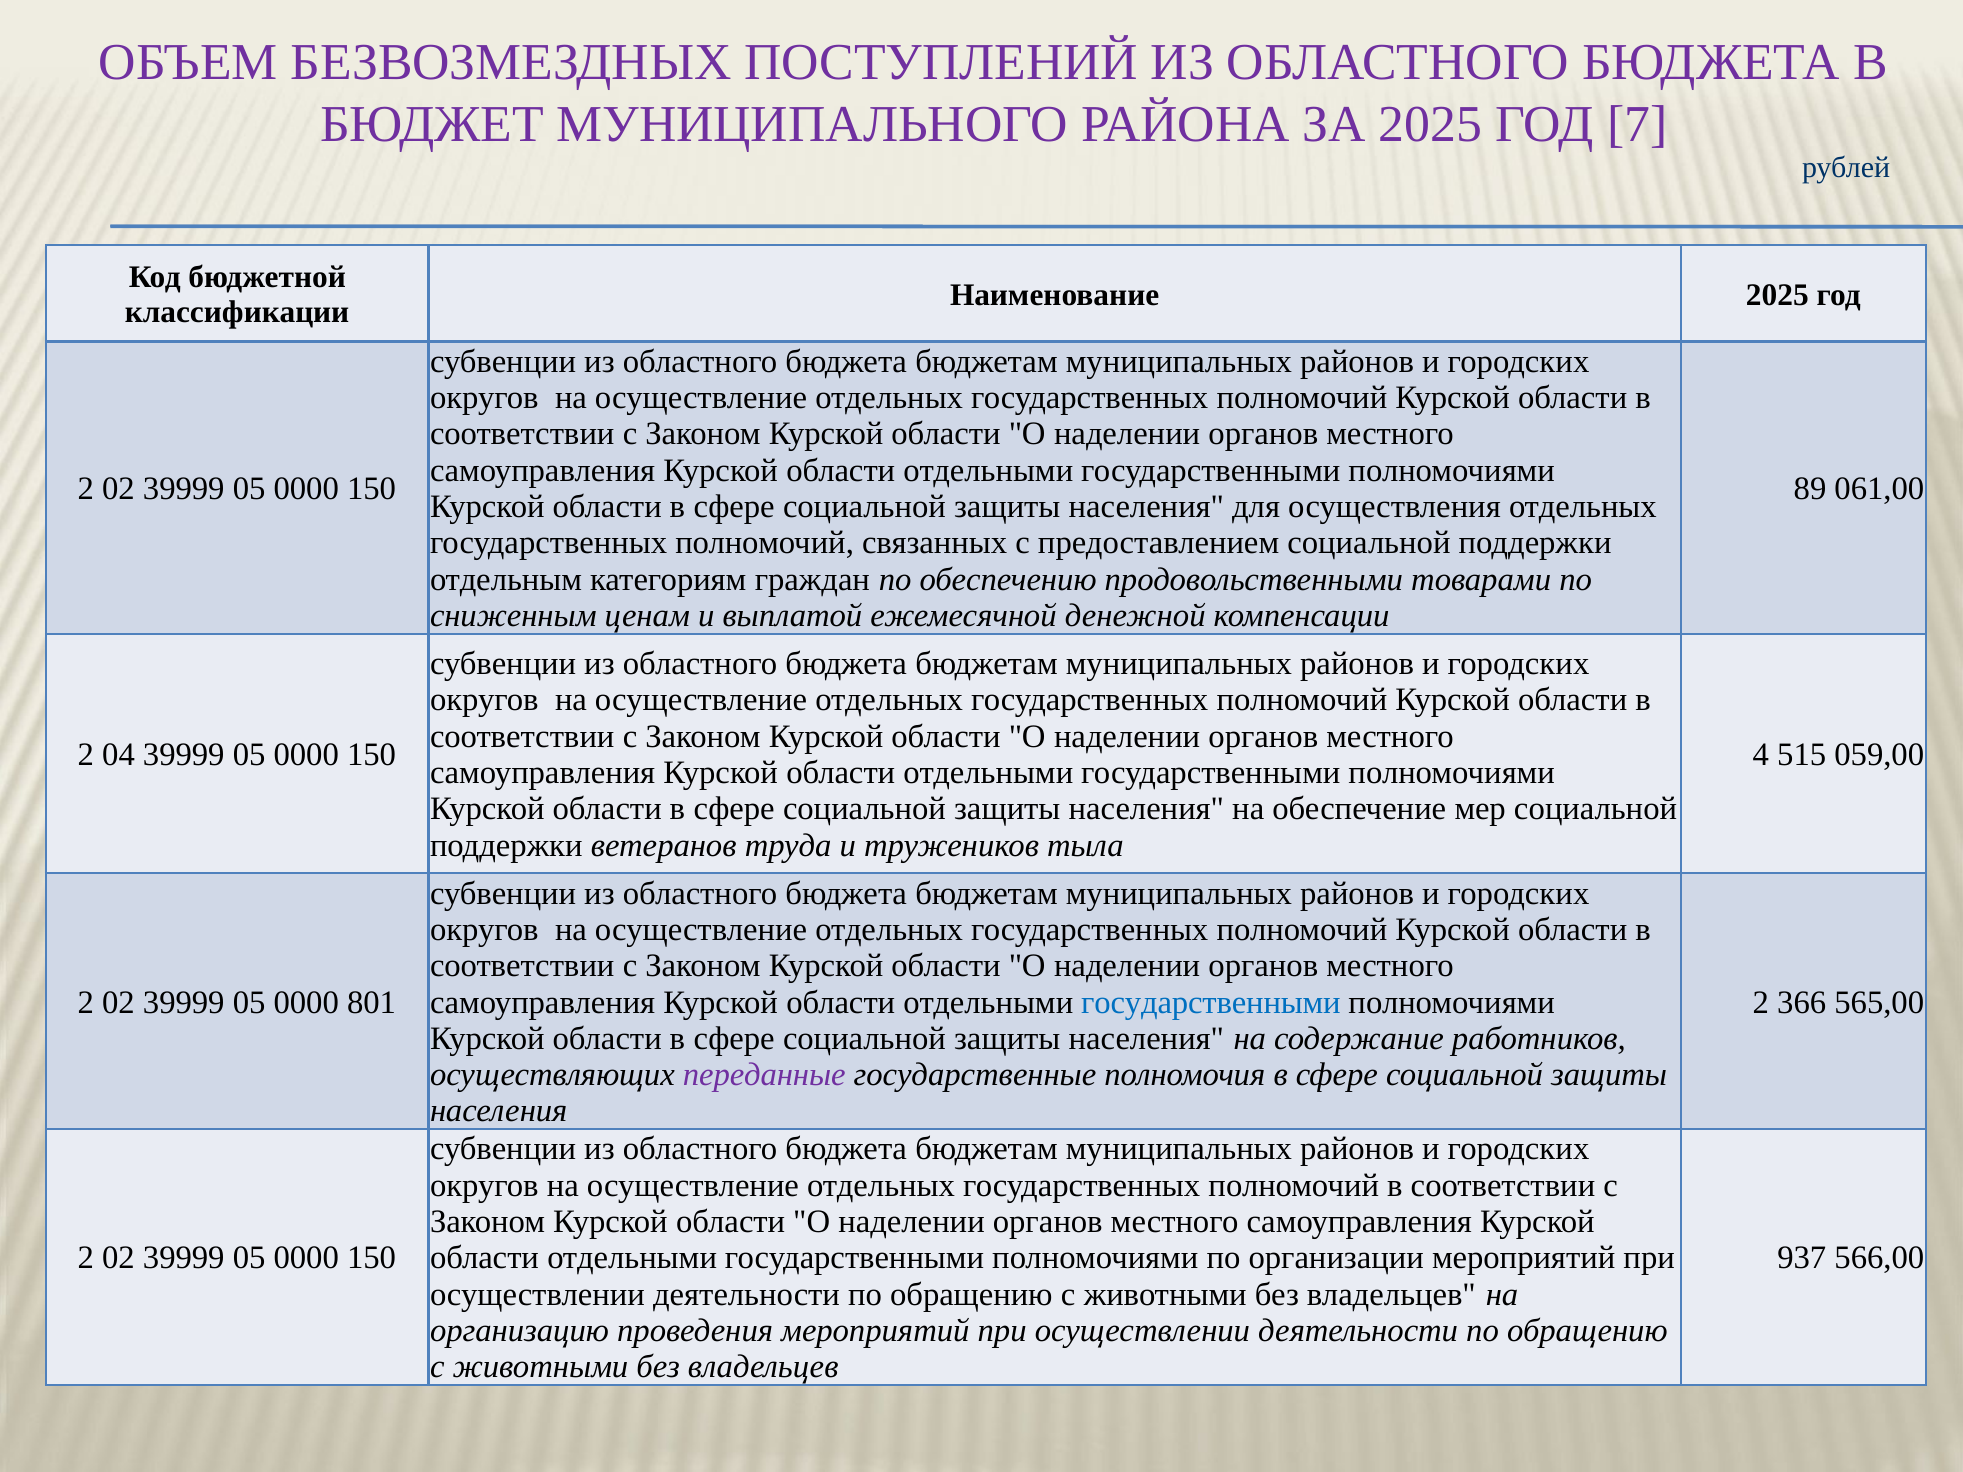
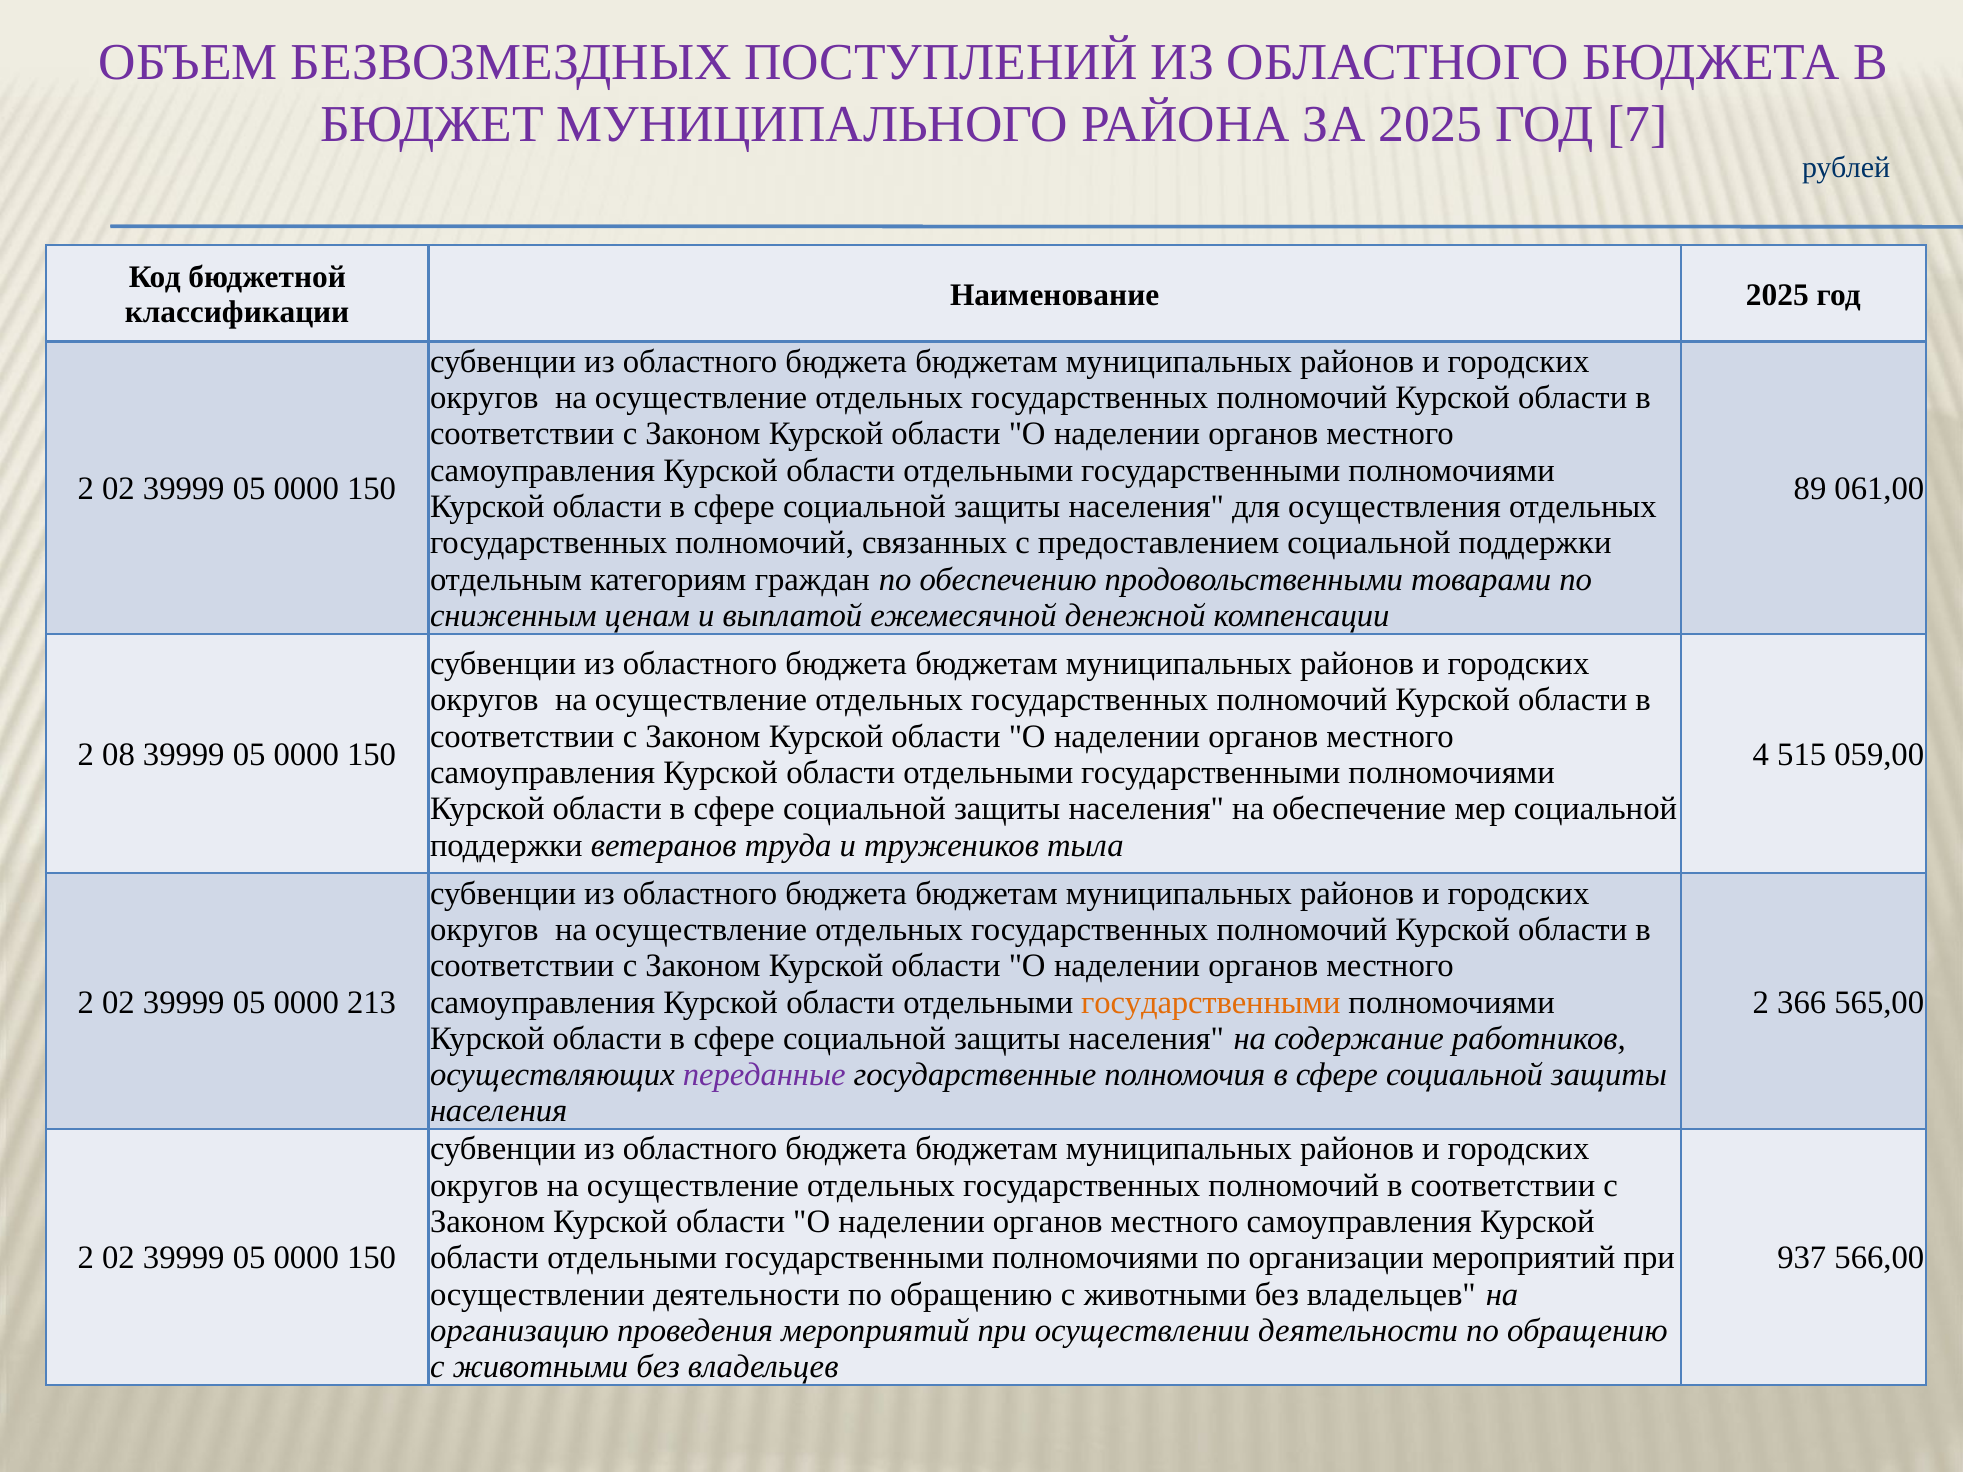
04: 04 -> 08 (119, 755)
801: 801 -> 213 (372, 1002)
государственными colour: blue -> orange (1211, 1002)
